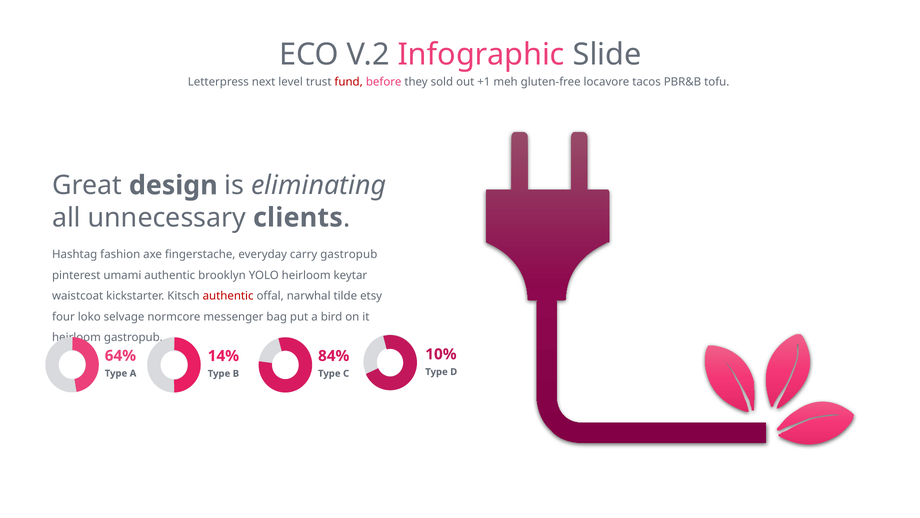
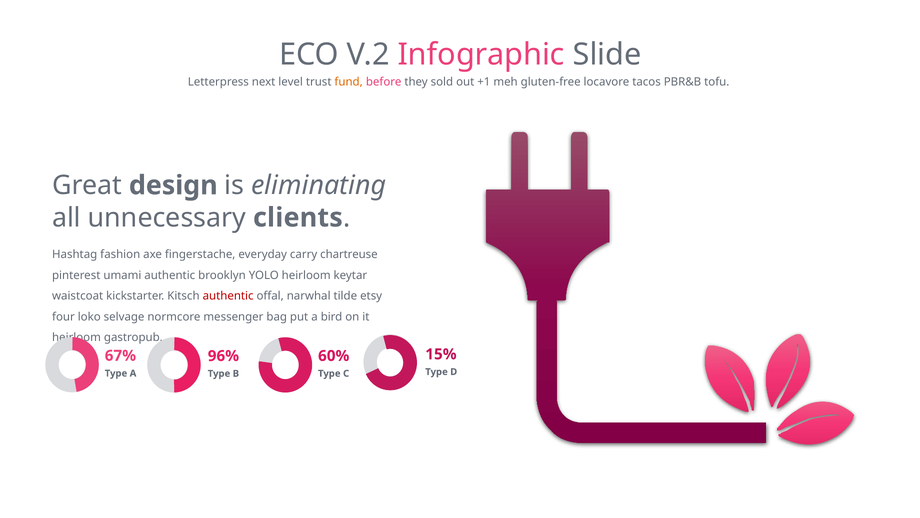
fund colour: red -> orange (349, 82)
carry gastropub: gastropub -> chartreuse (349, 254)
10%: 10% -> 15% (441, 354)
64%: 64% -> 67% (120, 355)
14%: 14% -> 96% (223, 356)
84%: 84% -> 60% (334, 356)
